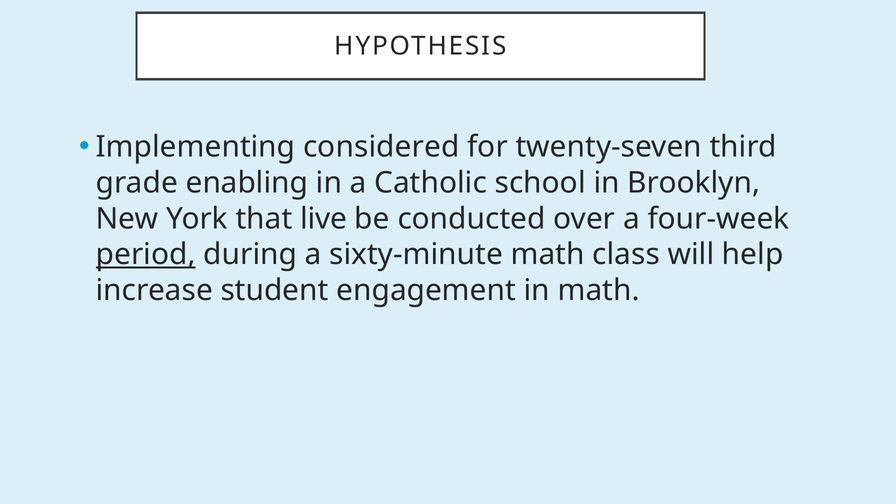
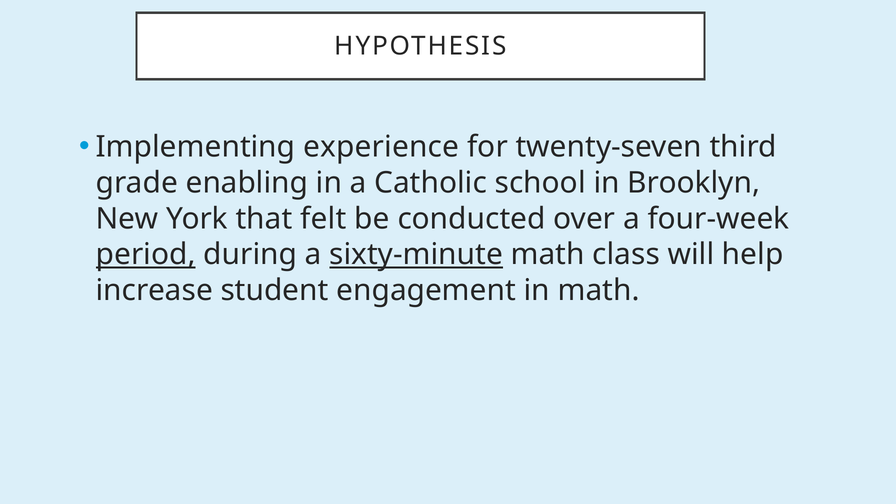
considered: considered -> experience (381, 147)
live: live -> felt (323, 219)
sixty-minute underline: none -> present (416, 255)
